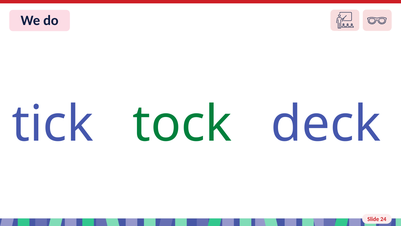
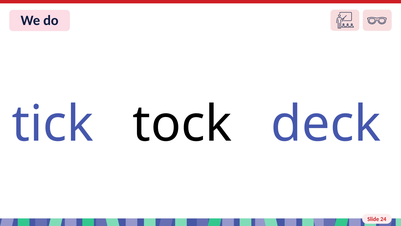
tock colour: green -> black (182, 124)
